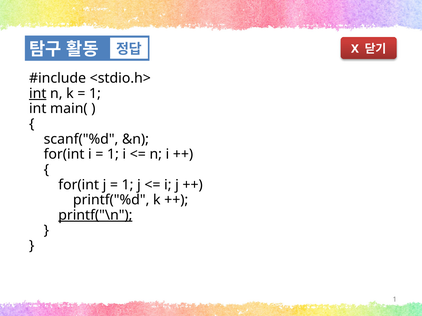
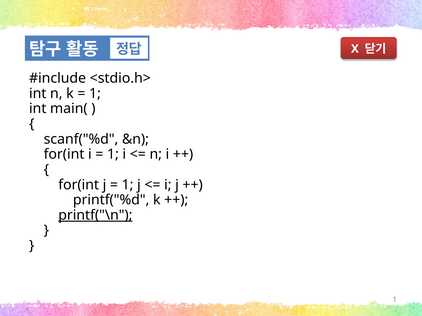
int underline: present -> none (38, 94)
